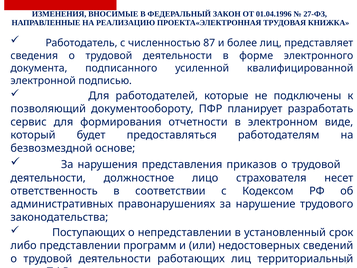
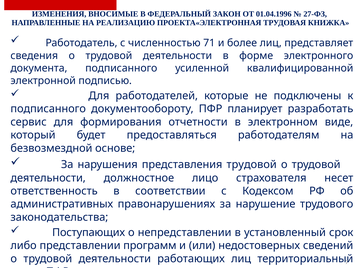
87: 87 -> 71 (209, 43)
позволяющий: позволяющий -> подписанного (48, 109)
представления приказов: приказов -> трудовой (252, 164)
